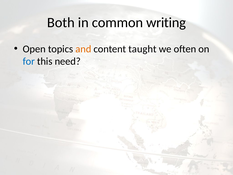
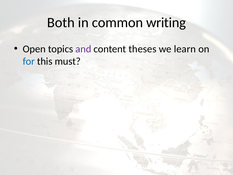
and colour: orange -> purple (83, 49)
taught: taught -> theses (142, 49)
often: often -> learn (185, 49)
need: need -> must (68, 61)
